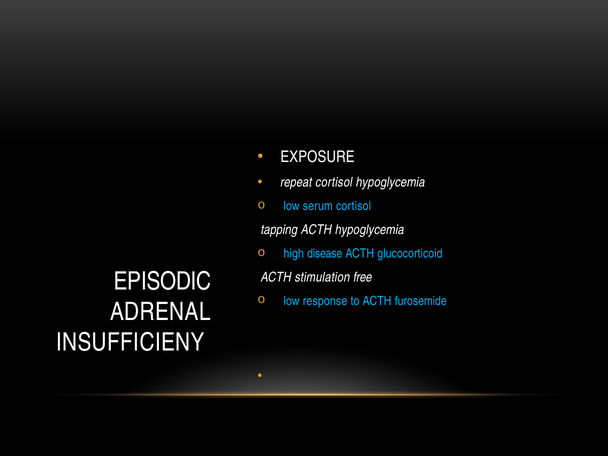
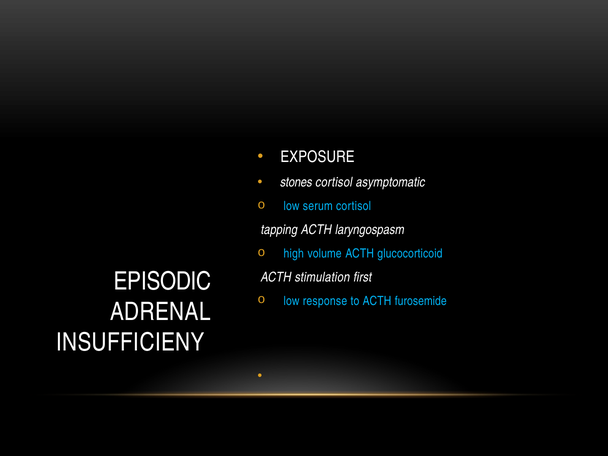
repeat: repeat -> stones (296, 182)
cortisol hypoglycemia: hypoglycemia -> asymptomatic (391, 182)
ACTH hypoglycemia: hypoglycemia -> laryngospasm (370, 230)
disease: disease -> volume (325, 253)
free: free -> first (363, 277)
